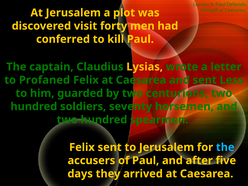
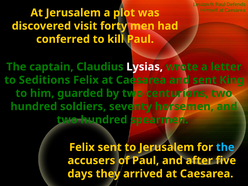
Lysias colour: yellow -> white (145, 67)
Profaned: Profaned -> Seditions (44, 80)
Less: Less -> King (232, 80)
